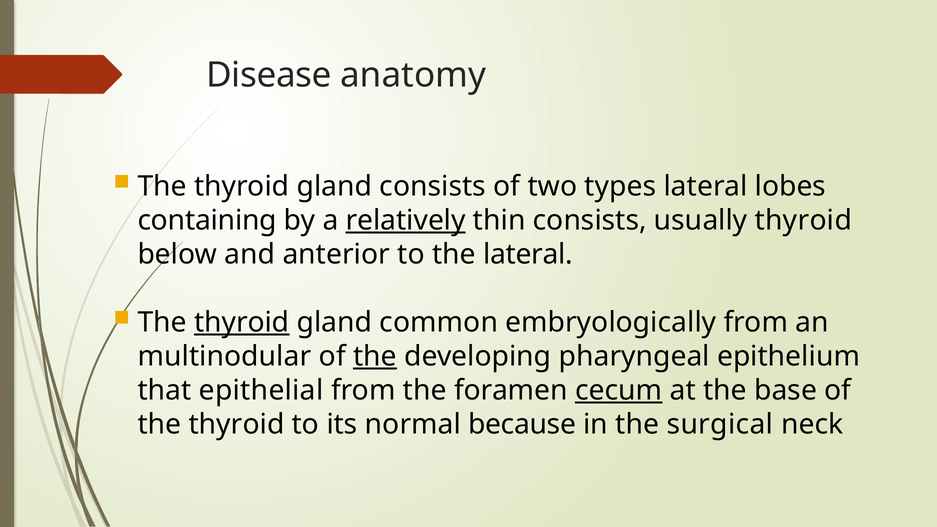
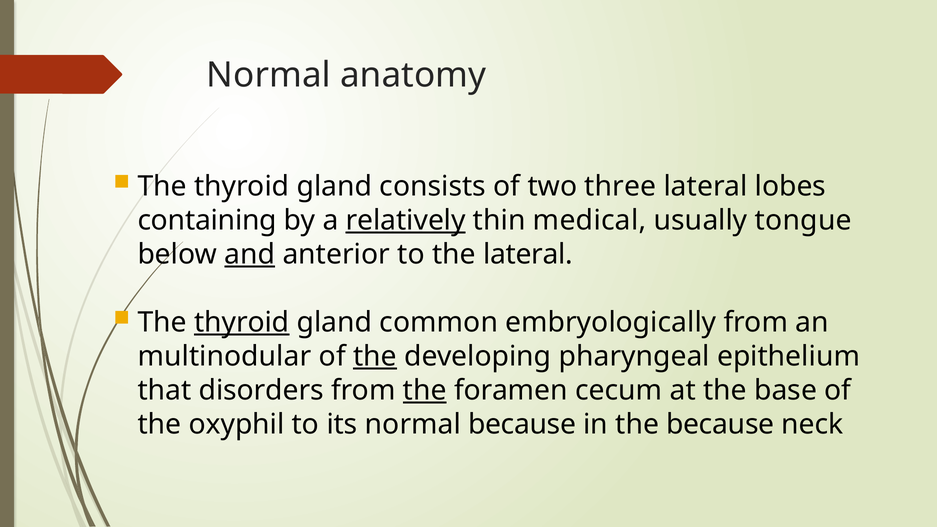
Disease: Disease -> Normal (269, 75)
types: types -> three (620, 186)
thin consists: consists -> medical (590, 220)
usually thyroid: thyroid -> tongue (803, 220)
and underline: none -> present (250, 254)
epithelial: epithelial -> disorders (261, 390)
the underline: none -> present (425, 390)
cecum underline: present -> none (619, 390)
thyroid: thyroid -> oxyphil (237, 424)
the surgical: surgical -> because (720, 424)
